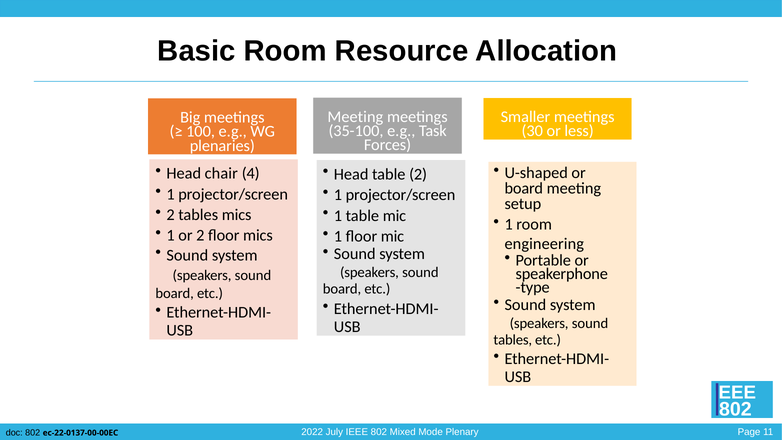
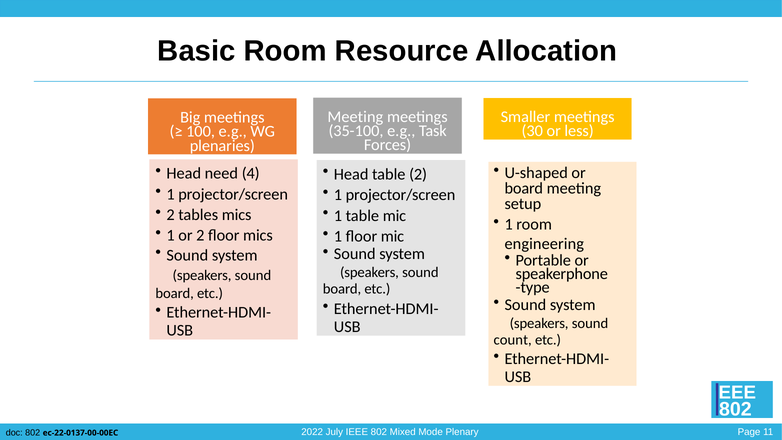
chair: chair -> need (221, 173)
tables: tables -> count (513, 340)
